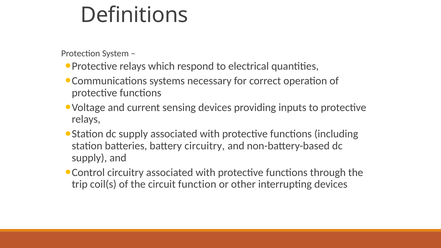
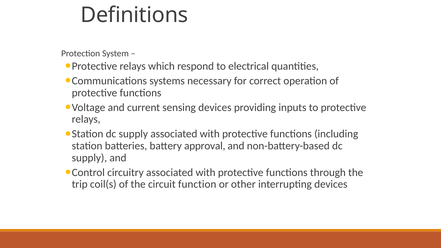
battery circuitry: circuitry -> approval (205, 146)
